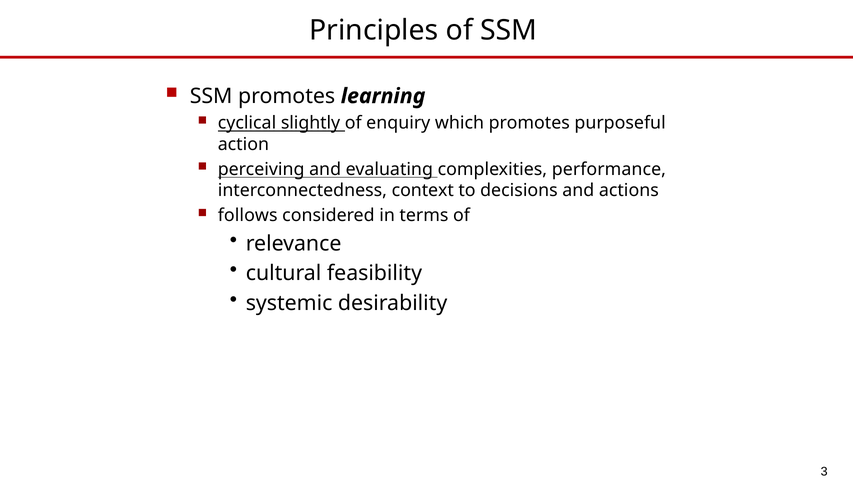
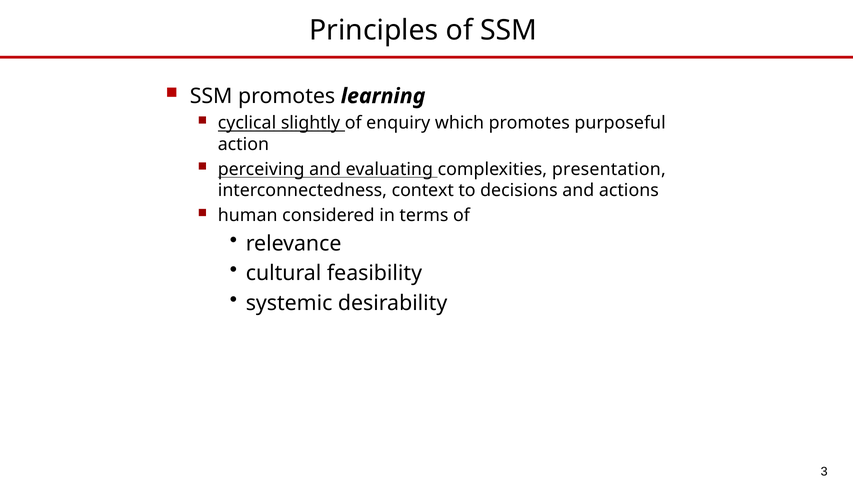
performance: performance -> presentation (609, 169)
follows: follows -> human (248, 215)
